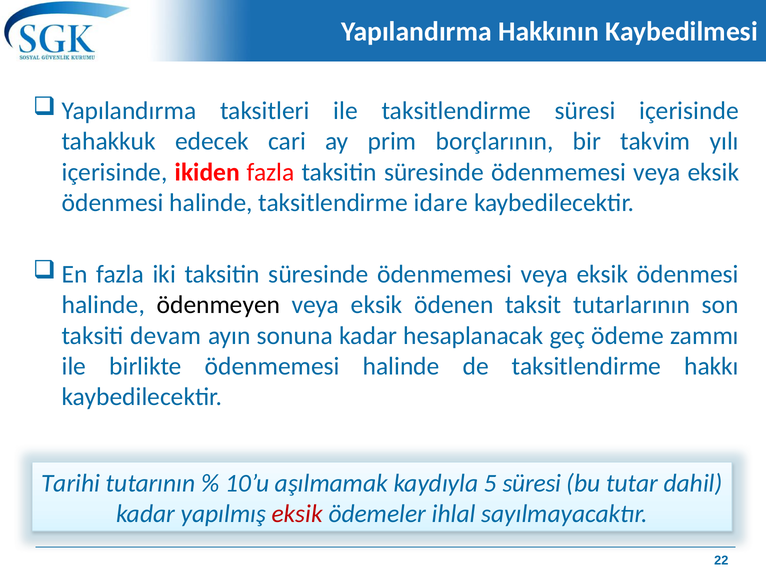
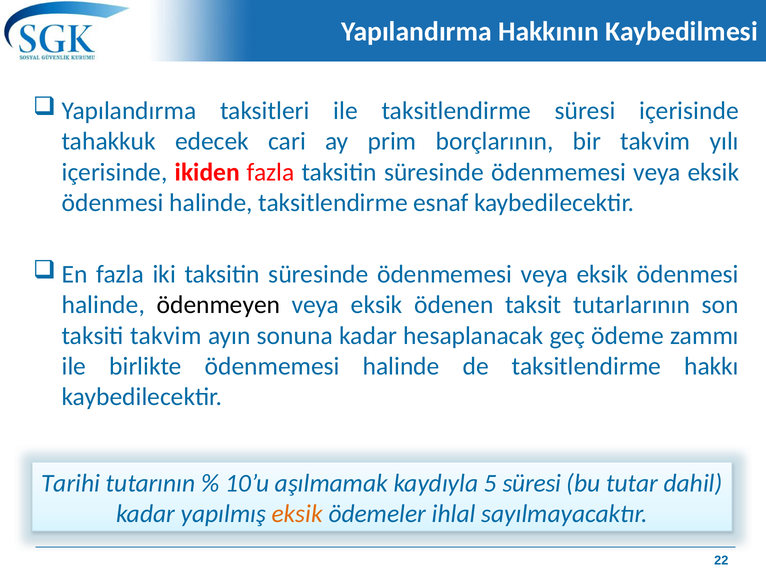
idare: idare -> esnaf (441, 203)
taksiti devam: devam -> takvim (166, 335)
eksik colour: red -> orange (297, 513)
